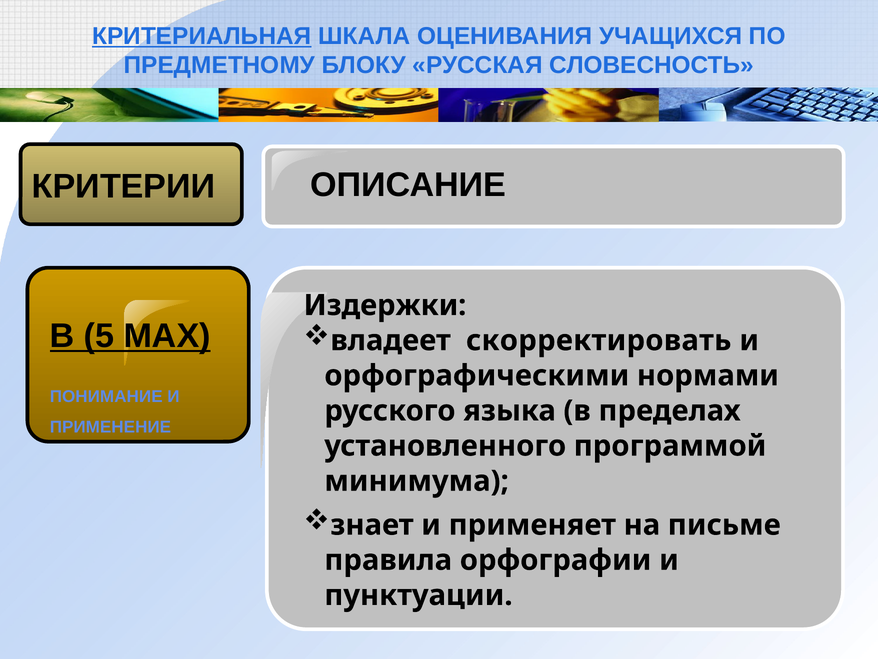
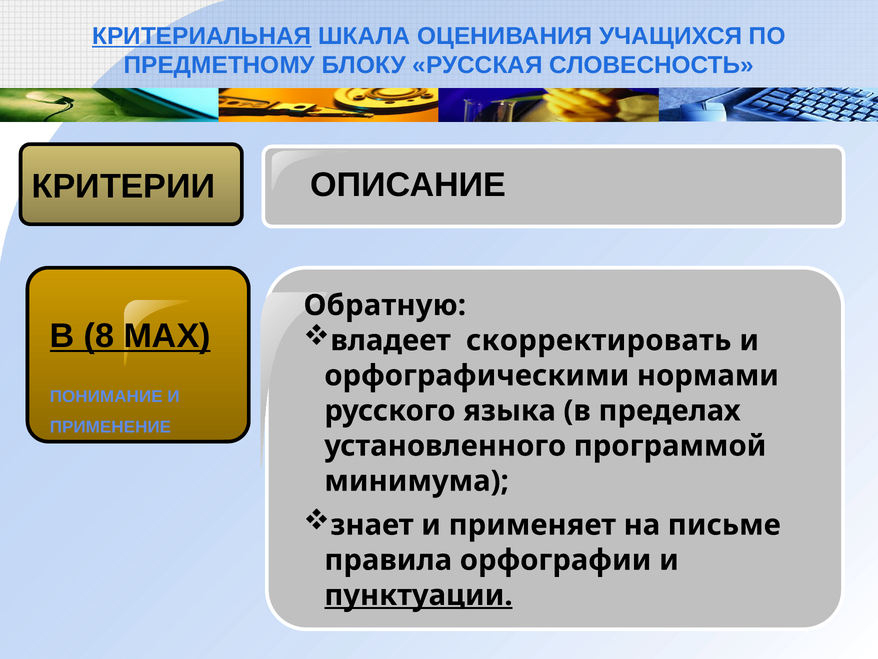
Издержки: Издержки -> Обратную (385, 305)
5: 5 -> 8 (99, 336)
пунктуации underline: none -> present (418, 595)
